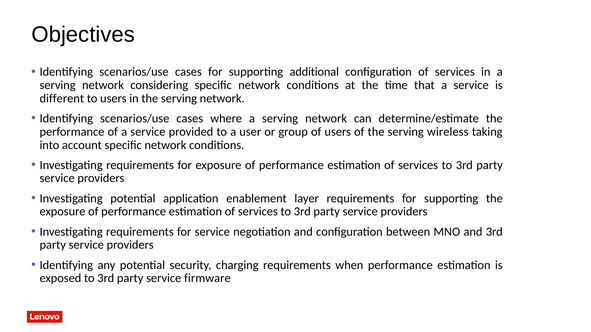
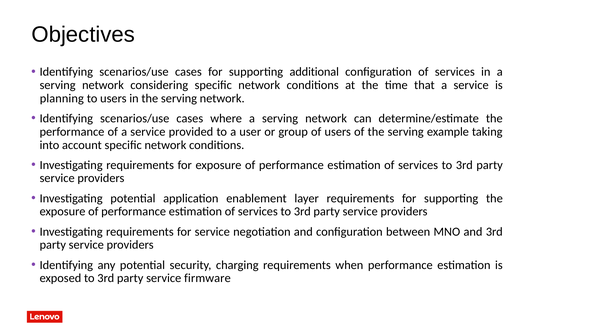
different: different -> planning (62, 98)
wireless: wireless -> example (448, 132)
